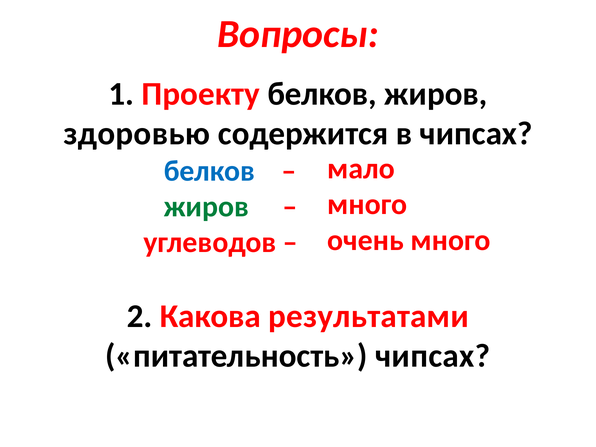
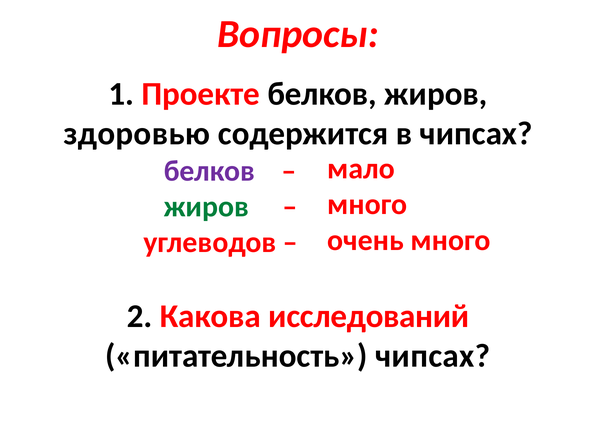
Проекту: Проекту -> Проекте (201, 94)
белков colour: blue -> purple (209, 171)
результатами: результатами -> исследований (369, 316)
